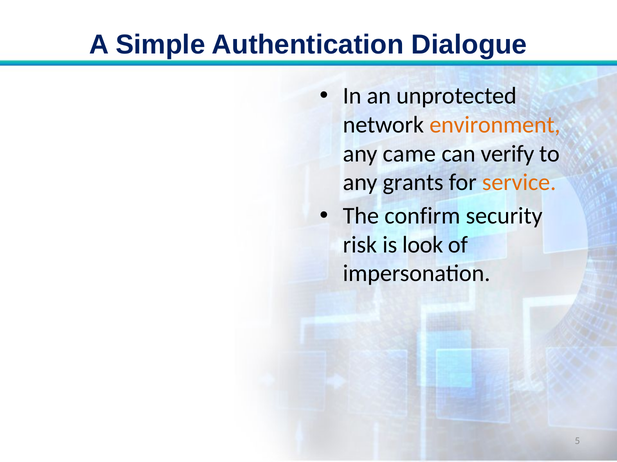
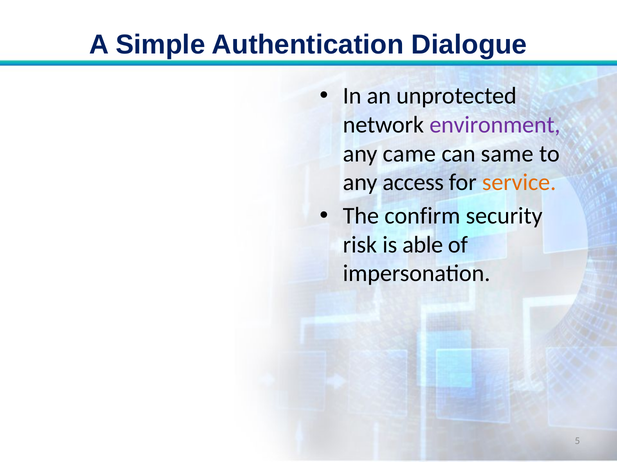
environment colour: orange -> purple (495, 125)
verify: verify -> same (507, 154)
grants: grants -> access (413, 183)
look: look -> able (423, 245)
